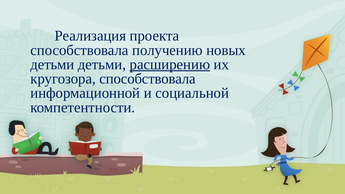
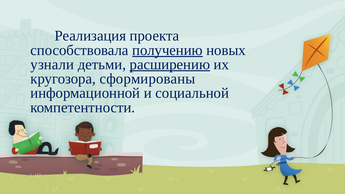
получению underline: none -> present (167, 50)
детьми: детьми -> узнали (52, 65)
кругозора способствовала: способствовала -> сформированы (147, 79)
